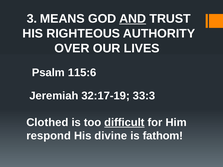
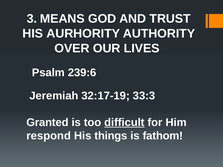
AND underline: present -> none (133, 19)
RIGHTEOUS: RIGHTEOUS -> AURHORITY (83, 34)
115:6: 115:6 -> 239:6 (82, 73)
Clothed: Clothed -> Granted (47, 123)
divine: divine -> things (111, 136)
